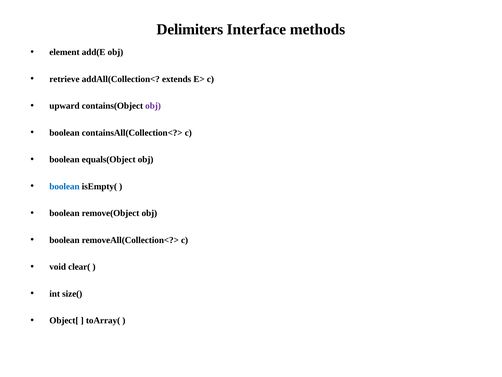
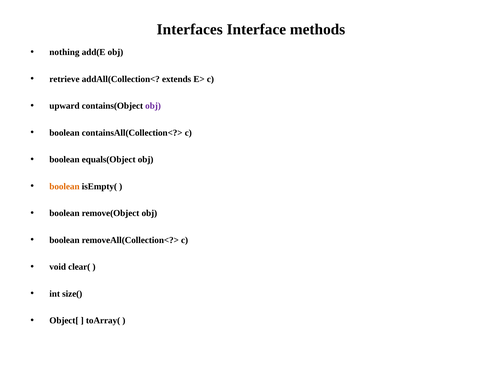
Delimiters: Delimiters -> Interfaces (190, 30)
element: element -> nothing (64, 52)
boolean colour: blue -> orange (64, 186)
